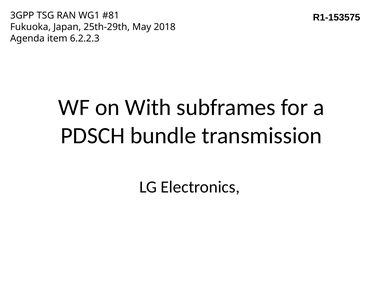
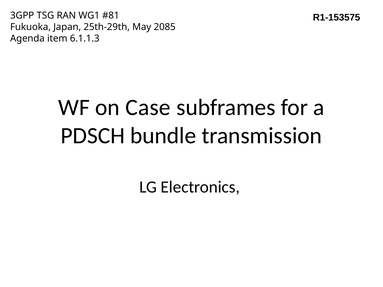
2018: 2018 -> 2085 (165, 27)
6.2.2.3: 6.2.2.3 -> 6.1.1.3 (85, 39)
With: With -> Case (148, 108)
